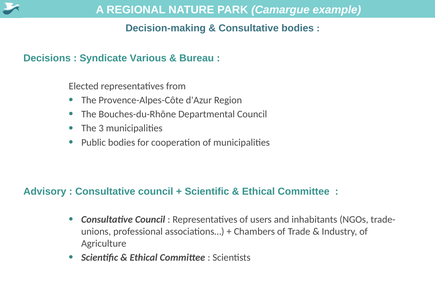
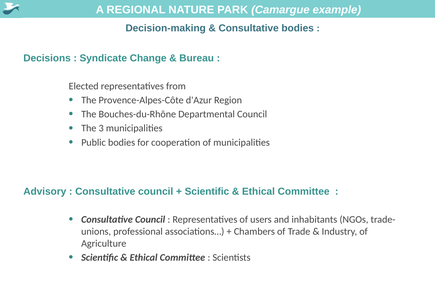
Various: Various -> Change (148, 58)
